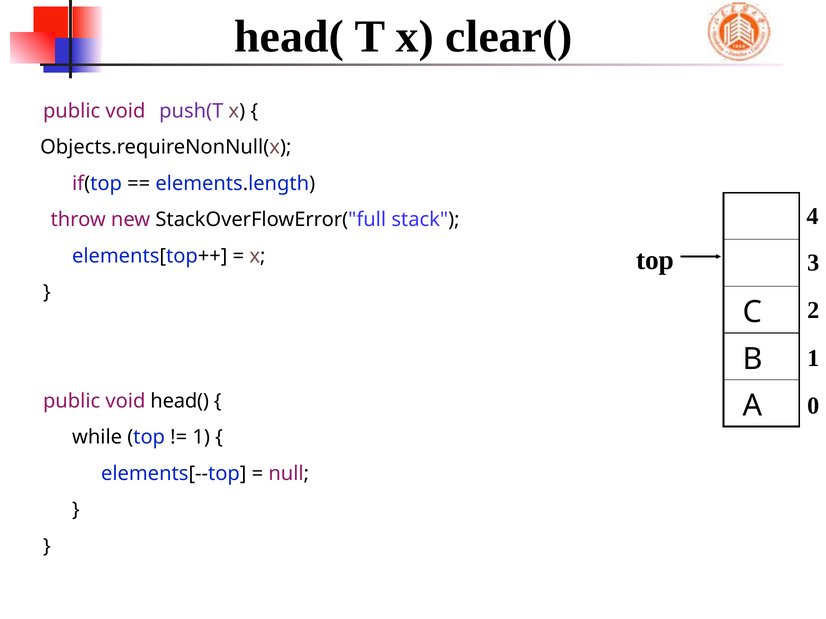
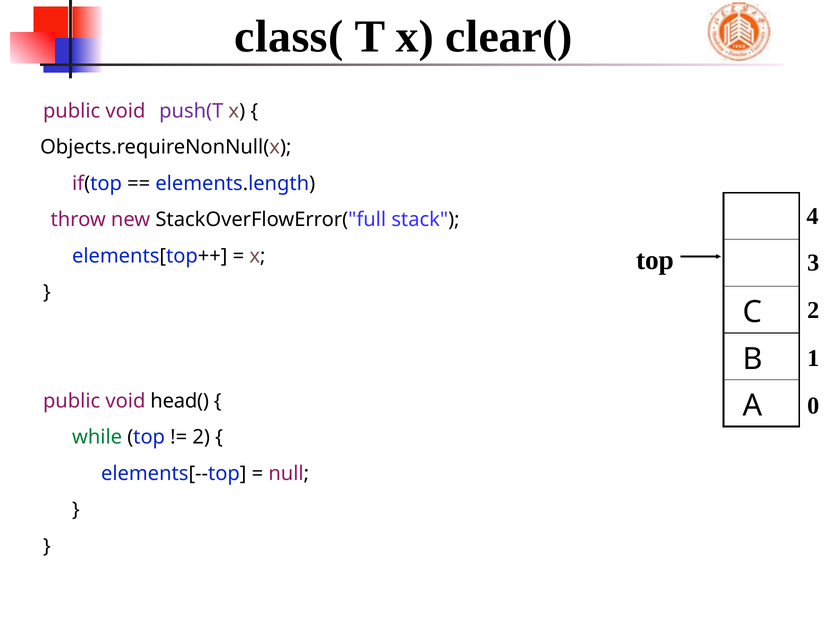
head(: head( -> class( (289, 36)
while colour: black -> green (97, 438)
1: 1 -> 2 (201, 438)
